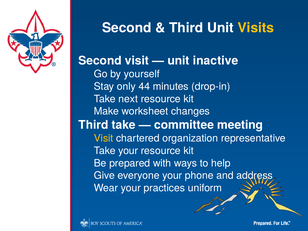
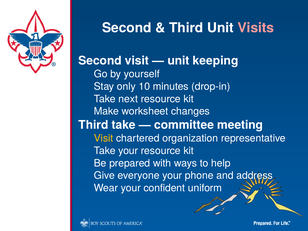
Visits colour: yellow -> pink (256, 28)
inactive: inactive -> keeping (216, 61)
44: 44 -> 10 (144, 86)
practices: practices -> confident (164, 188)
